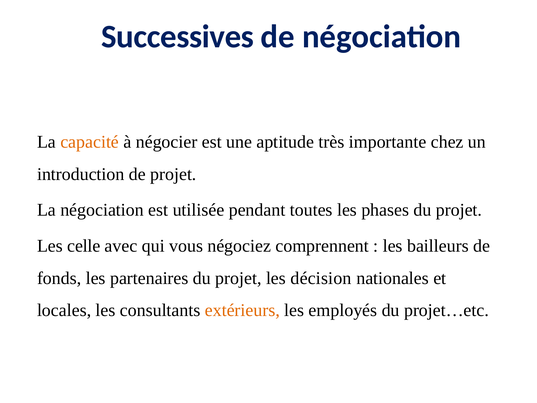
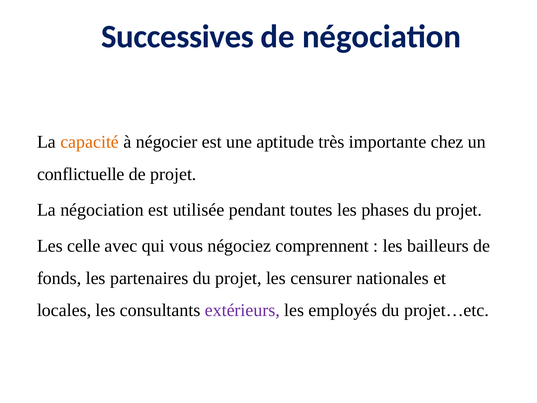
introduction: introduction -> conflictuelle (81, 174)
décision: décision -> censurer (321, 278)
extérieurs colour: orange -> purple (242, 310)
